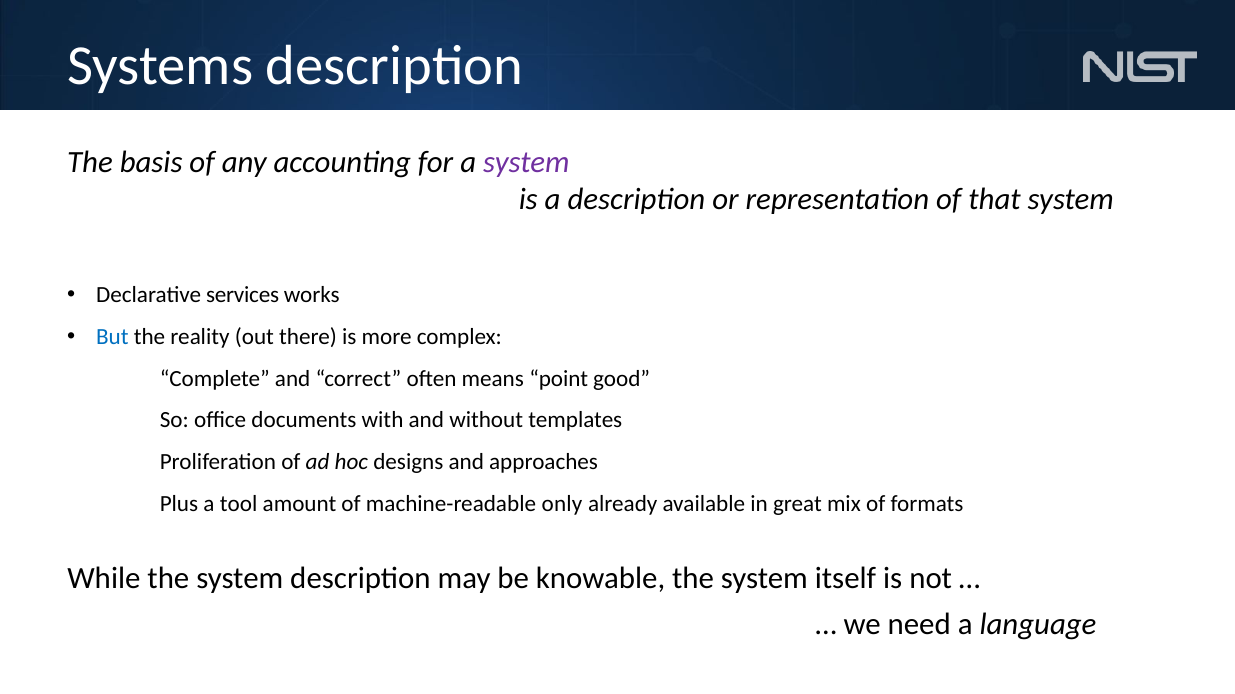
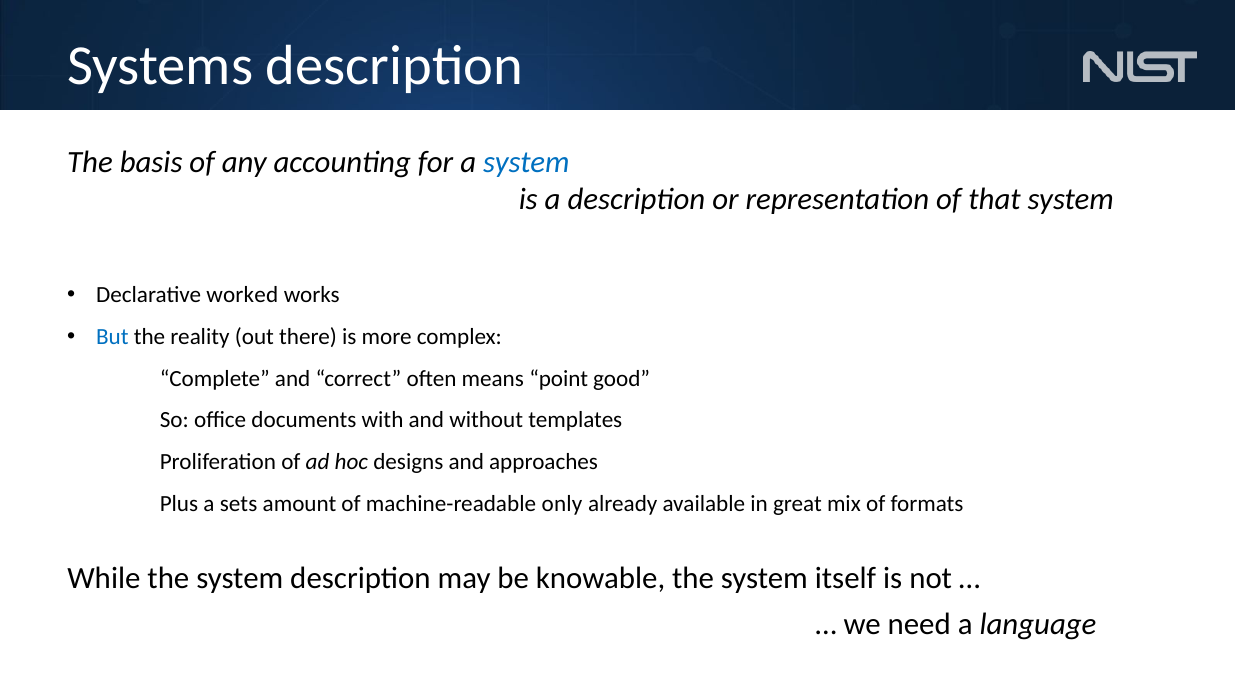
system colour: purple -> blue (526, 162)
services: services -> worked (242, 296)
tool: tool -> sets (239, 504)
